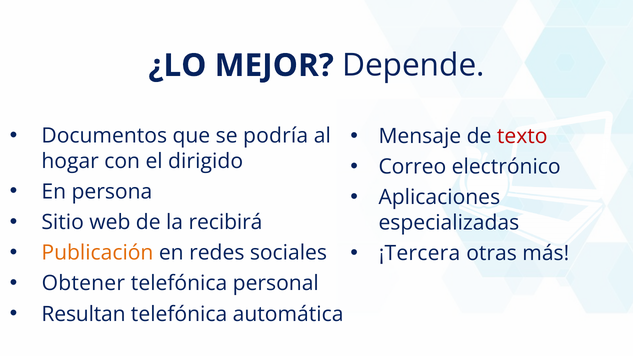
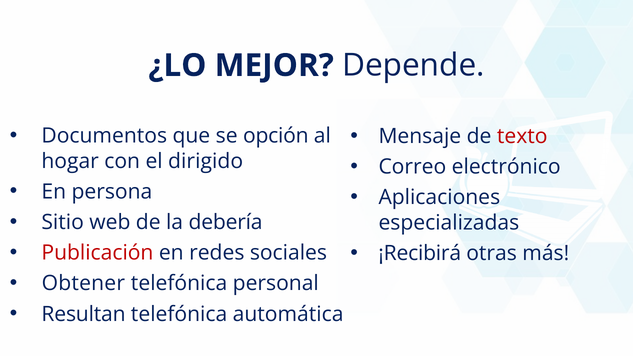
podría: podría -> opción (276, 136)
recibirá: recibirá -> debería (226, 222)
Publicación colour: orange -> red (97, 253)
¡Tercera: ¡Tercera -> ¡Recibirá (420, 253)
